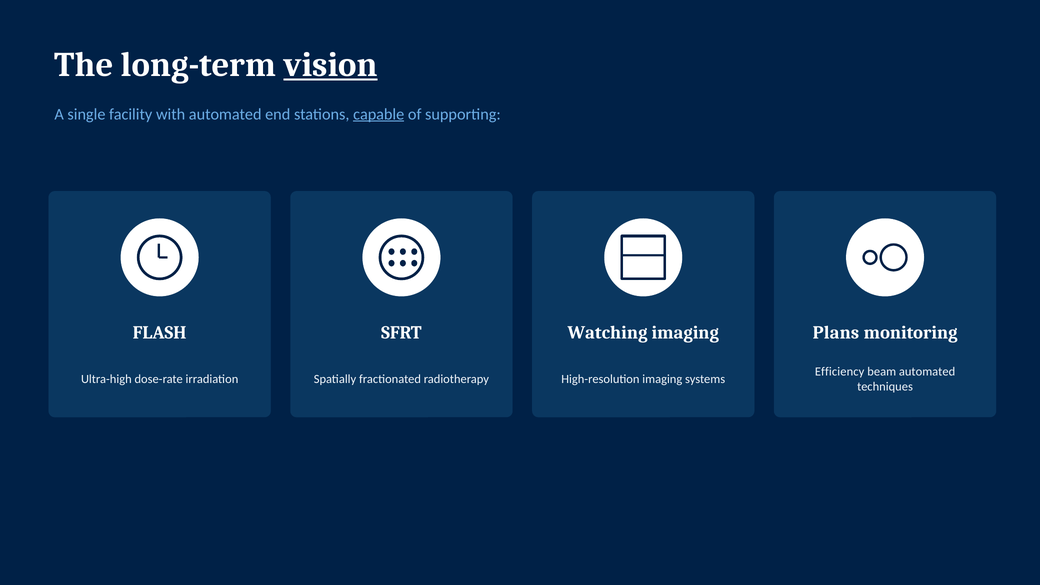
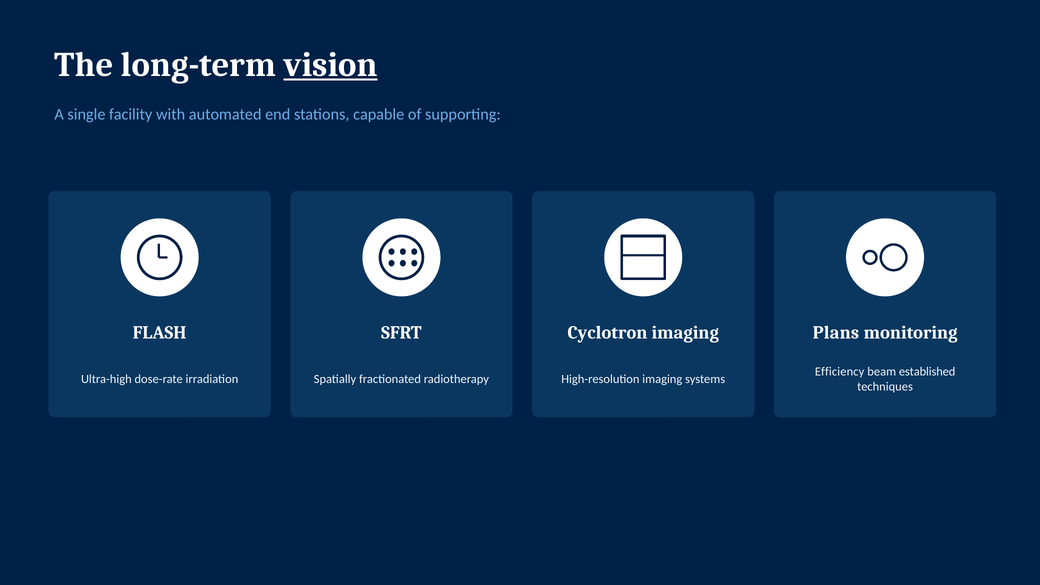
capable underline: present -> none (379, 114)
Watching: Watching -> Cyclotron (608, 333)
beam automated: automated -> established (927, 372)
